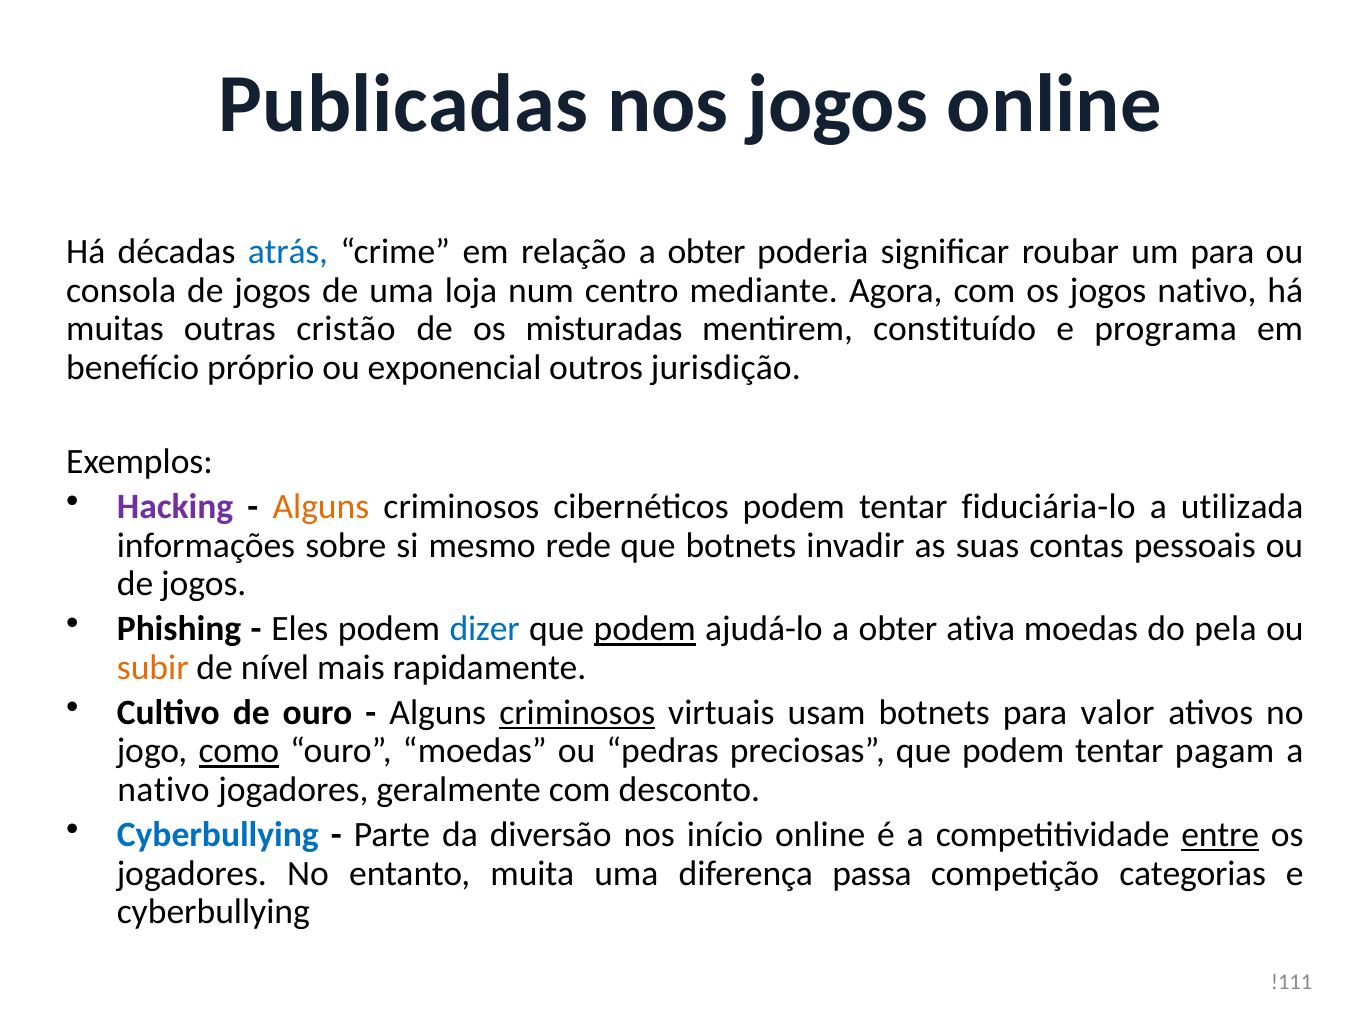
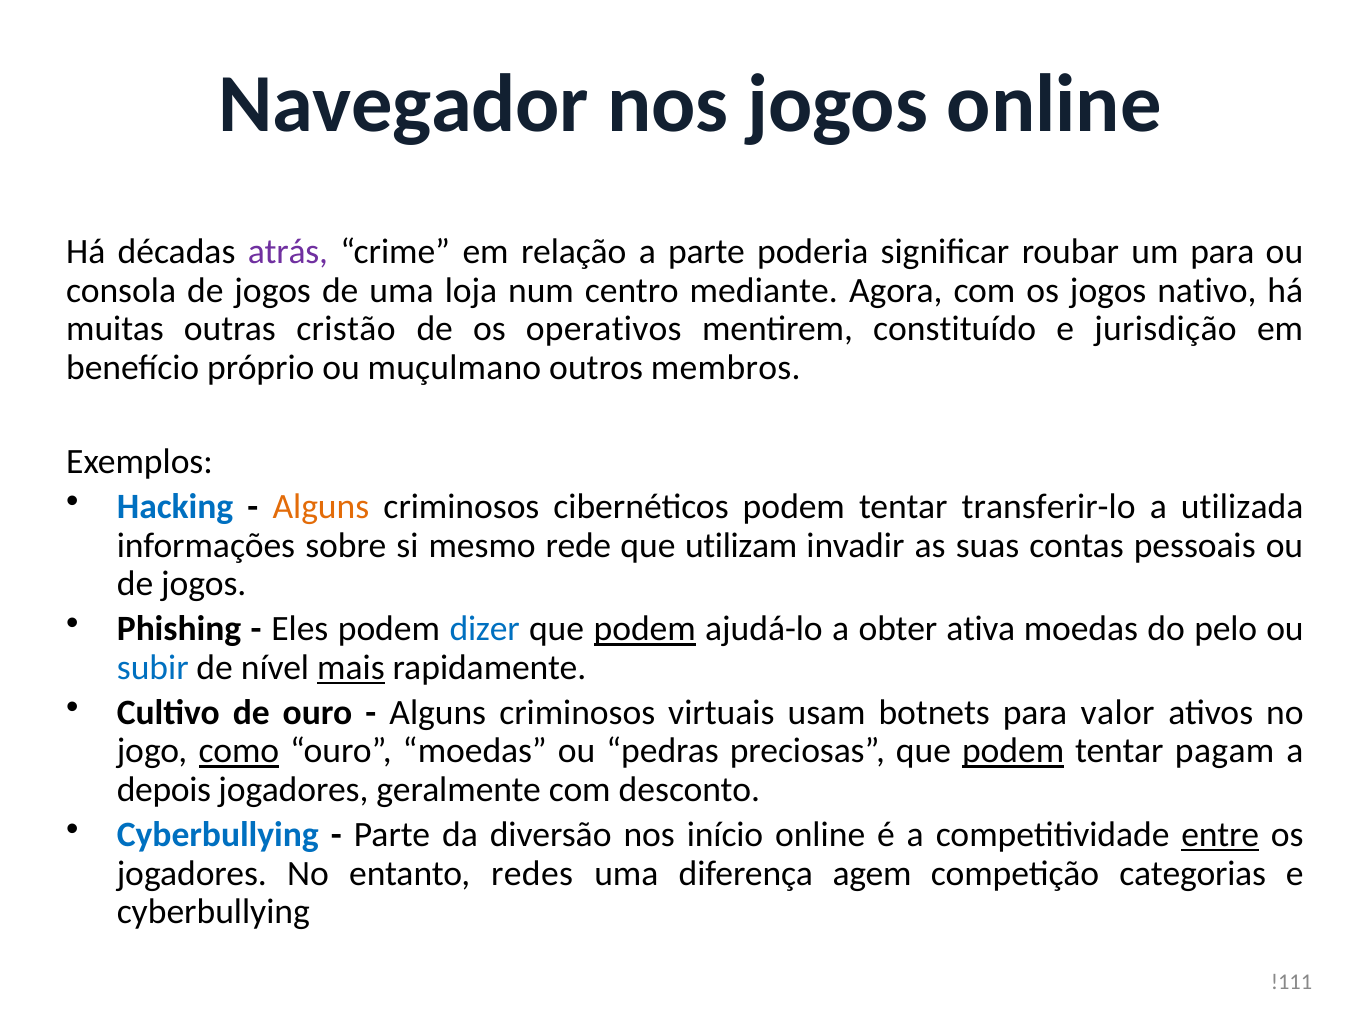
Publicadas: Publicadas -> Navegador (403, 104)
atrás colour: blue -> purple (288, 252)
relação a obter: obter -> parte (707, 252)
misturadas: misturadas -> operativos (604, 329)
programa: programa -> jurisdição (1165, 329)
exponencial: exponencial -> muçulmano (454, 368)
jurisdição: jurisdição -> membros (726, 368)
Hacking colour: purple -> blue (175, 507)
fiduciária-lo: fiduciária-lo -> transferir-lo (1049, 507)
que botnets: botnets -> utilizam (741, 546)
pela: pela -> pelo (1226, 629)
subir colour: orange -> blue (153, 668)
mais underline: none -> present (351, 668)
criminosos underline: present -> none (577, 713)
podem underline: none -> present (1013, 752)
nativo: nativo -> depois (164, 790)
muita: muita -> redes (532, 874)
passa: passa -> agem (872, 874)
